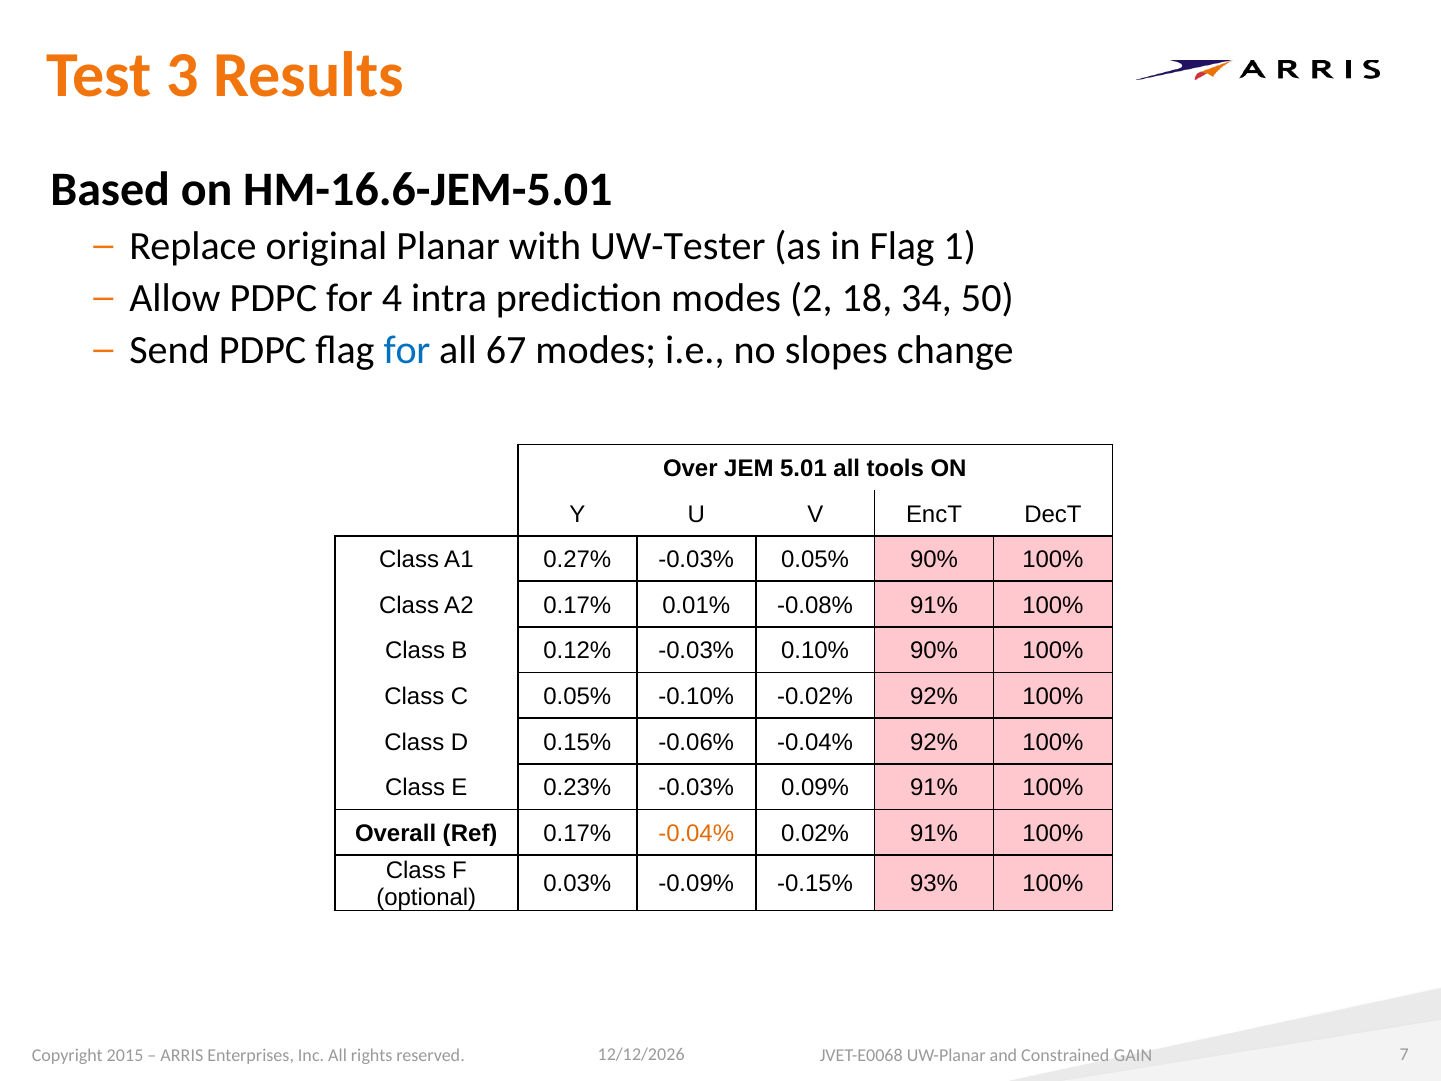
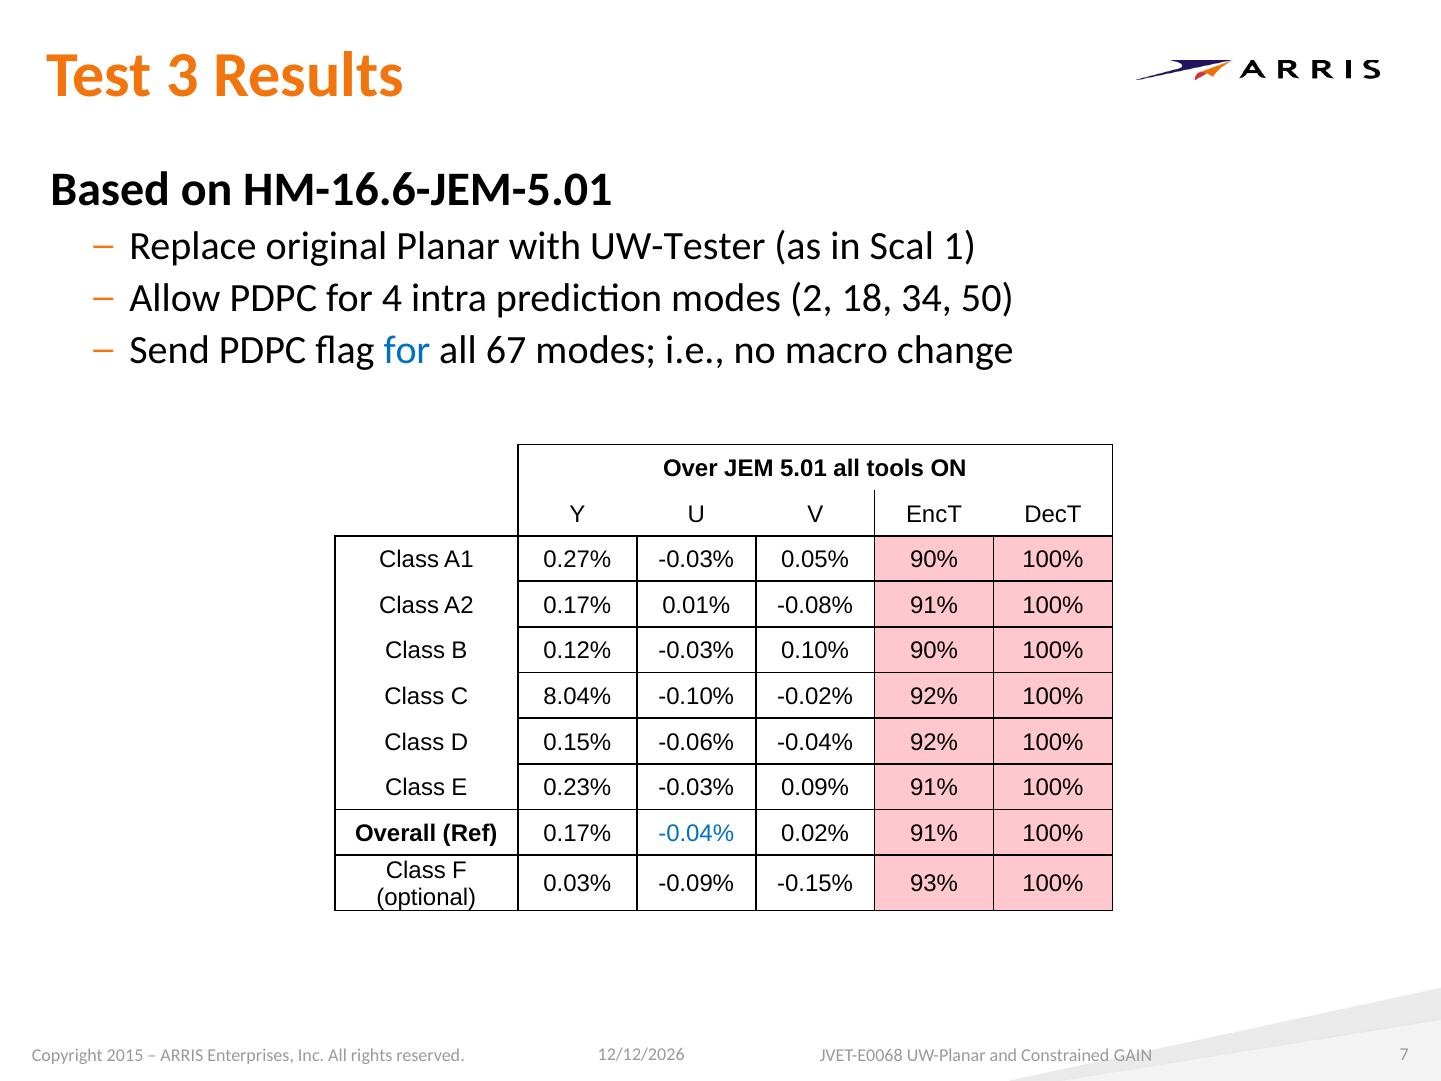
in Flag: Flag -> Scal (902, 246)
slopes: slopes -> macro (836, 350)
C 0.05%: 0.05% -> 8.04% (577, 696)
-0.04% colour: orange -> blue (696, 833)
